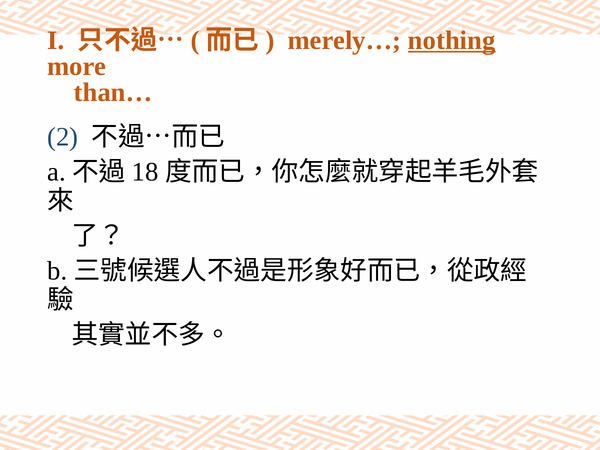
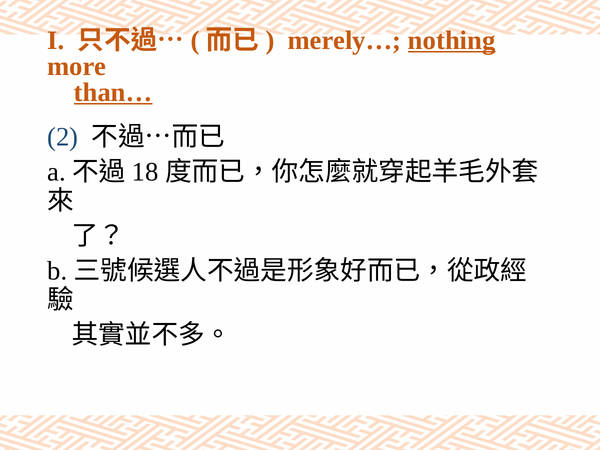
than… underline: none -> present (113, 92)
